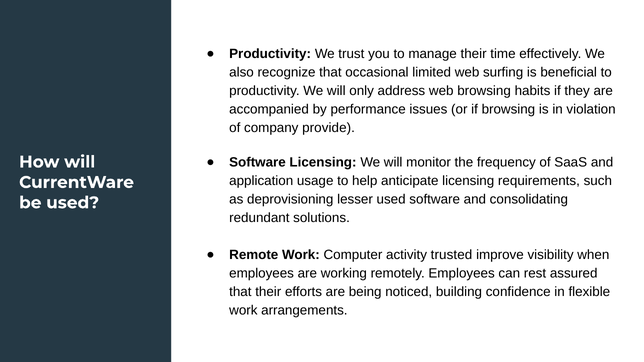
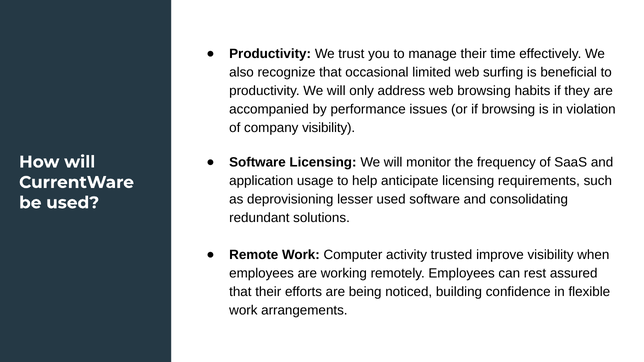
company provide: provide -> visibility (329, 128)
